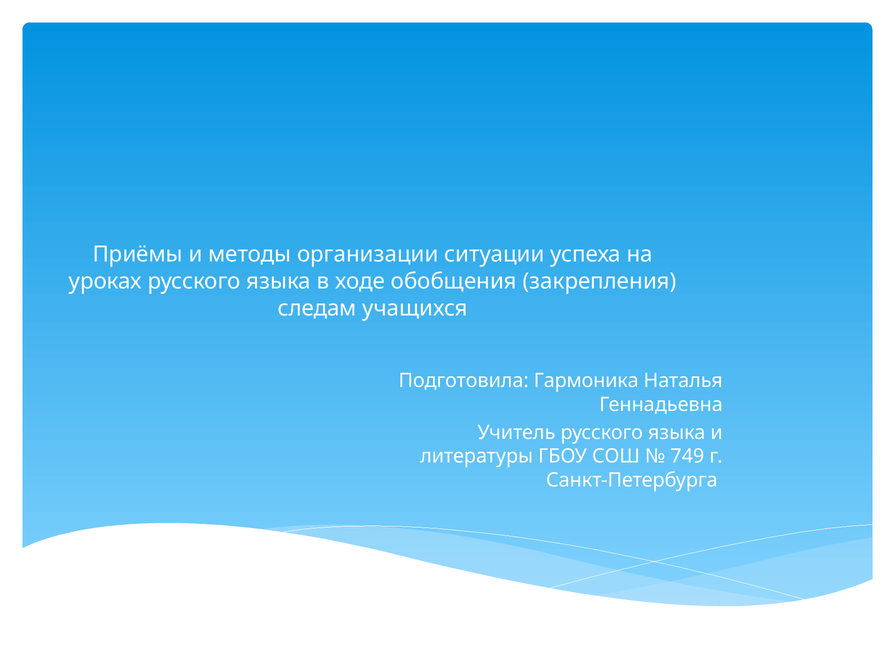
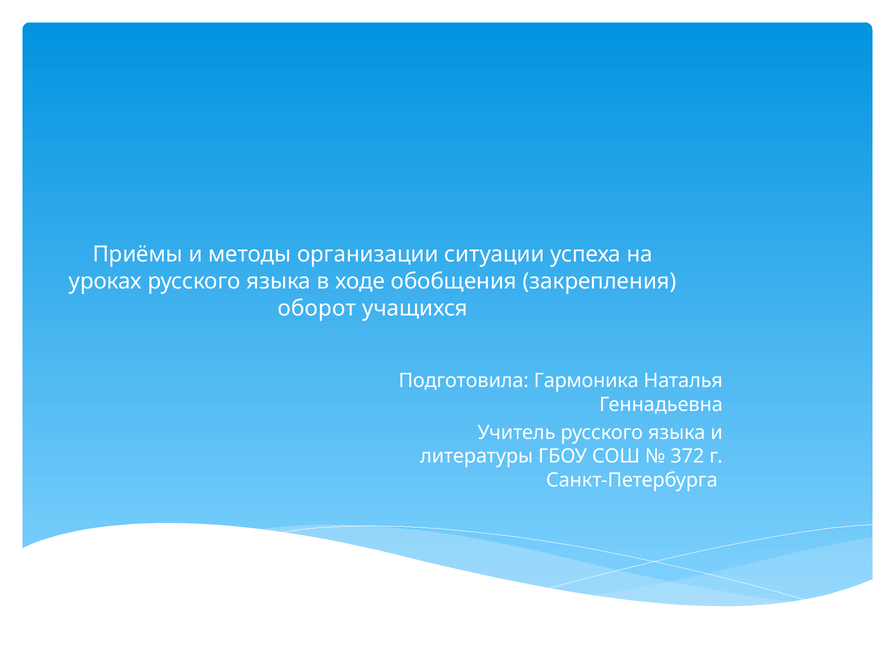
следам: следам -> оборот (317, 308)
749: 749 -> 372 (687, 457)
